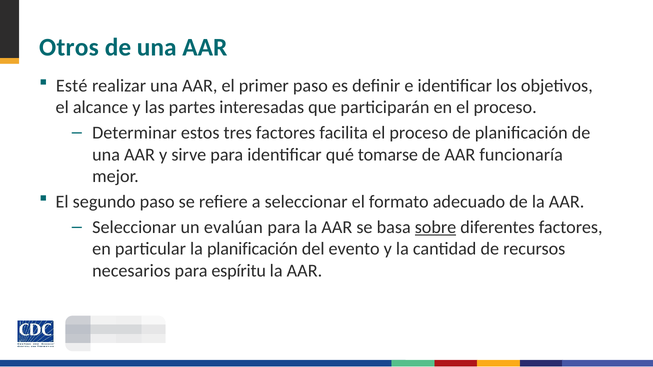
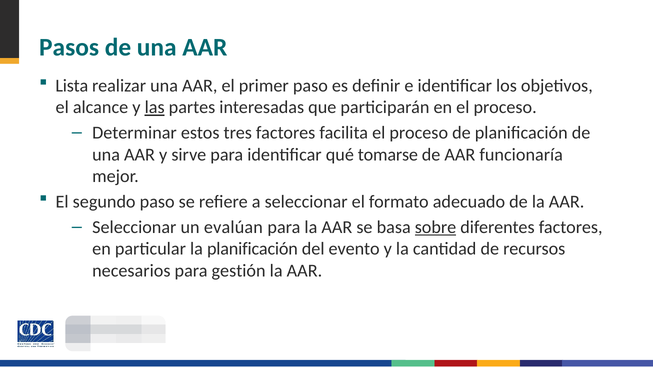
Otros: Otros -> Pasos (69, 47)
Esté: Esté -> Lista (72, 86)
las underline: none -> present (155, 108)
espíritu: espíritu -> gestión (239, 271)
